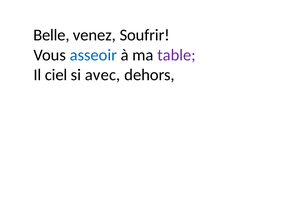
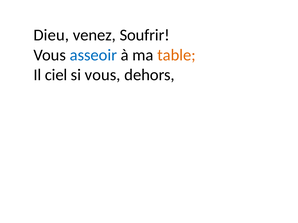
Belle: Belle -> Dieu (51, 35)
table colour: purple -> orange (176, 55)
si avec: avec -> vous (103, 75)
